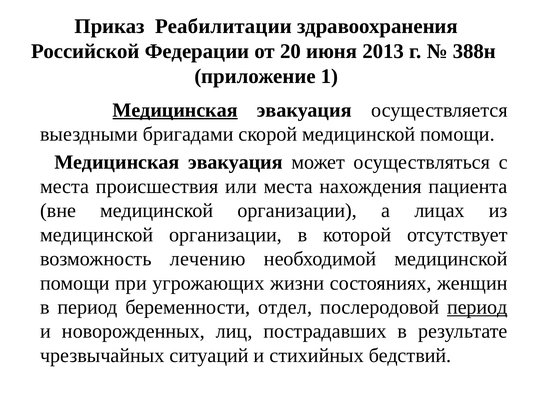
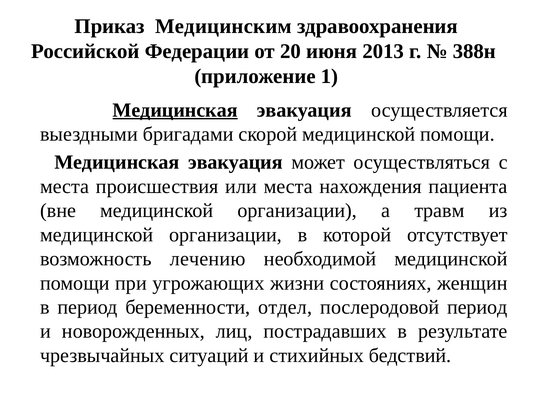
Реабилитации: Реабилитации -> Медицинским (223, 26)
лицах: лицах -> травм (439, 211)
период underline: present -> none (477, 307)
